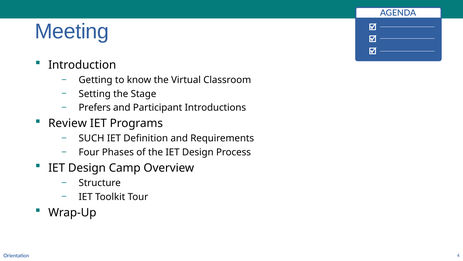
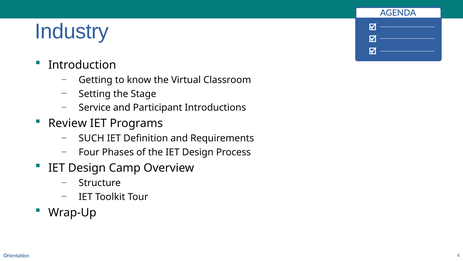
Meeting: Meeting -> Industry (72, 31)
Prefers: Prefers -> Service (95, 108)
